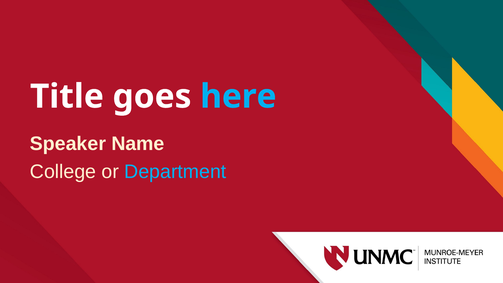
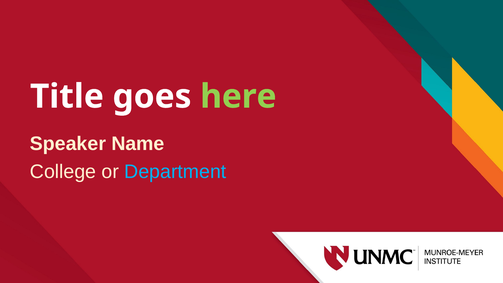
here colour: light blue -> light green (238, 97)
